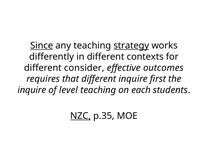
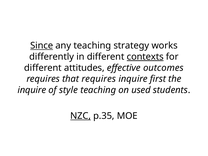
strategy underline: present -> none (131, 46)
contexts underline: none -> present (145, 57)
consider: consider -> attitudes (84, 68)
that different: different -> requires (99, 79)
level: level -> style (68, 90)
each: each -> used (141, 90)
